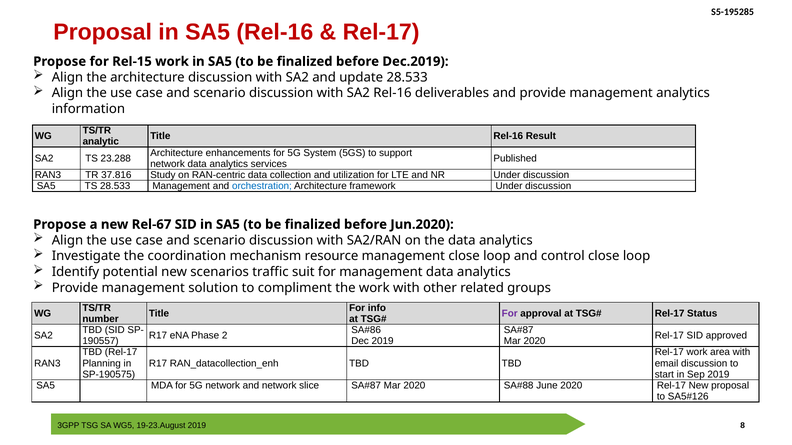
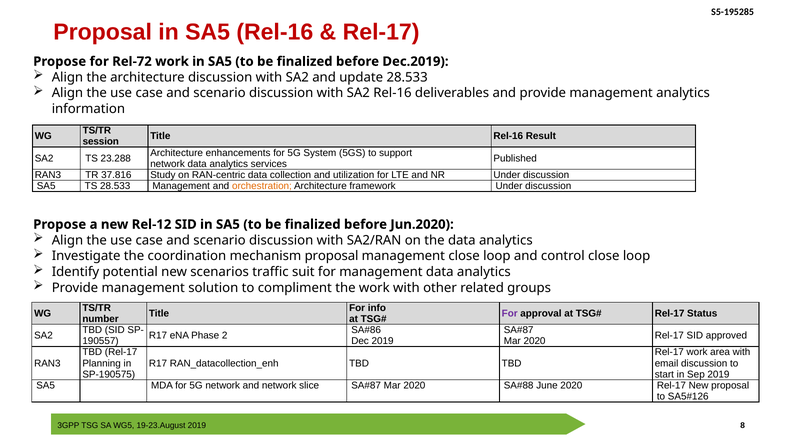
Rel-15: Rel-15 -> Rel-72 (132, 62)
analytic: analytic -> session (101, 142)
orchestration colour: blue -> orange (262, 186)
Rel-67: Rel-67 -> Rel-12 (152, 225)
mechanism resource: resource -> proposal (332, 256)
